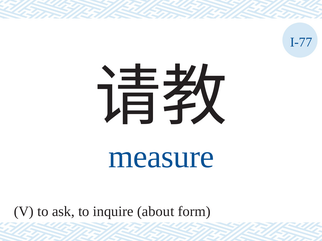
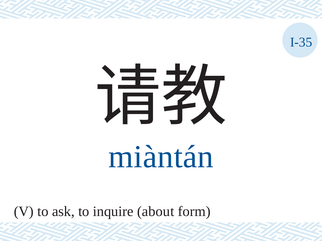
I-77: I-77 -> I-35 (301, 42)
measure: measure -> miàntán (161, 157)
